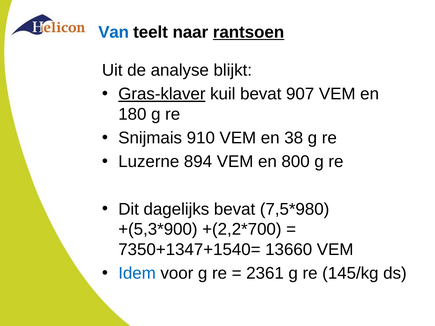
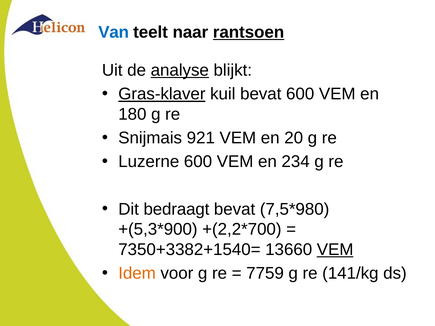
analyse underline: none -> present (180, 70)
bevat 907: 907 -> 600 (300, 94)
910: 910 -> 921 (201, 138)
38: 38 -> 20 (294, 138)
Luzerne 894: 894 -> 600 (198, 162)
800: 800 -> 234 (296, 162)
dagelijks: dagelijks -> bedraagt (176, 209)
7350+1347+1540=: 7350+1347+1540= -> 7350+3382+1540= (189, 250)
VEM underline: none -> present (335, 250)
Idem colour: blue -> orange (137, 274)
2361: 2361 -> 7759 (265, 274)
145/kg: 145/kg -> 141/kg (350, 274)
